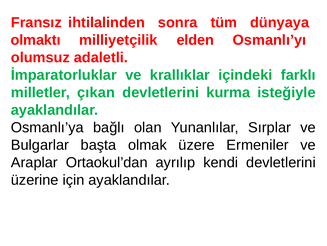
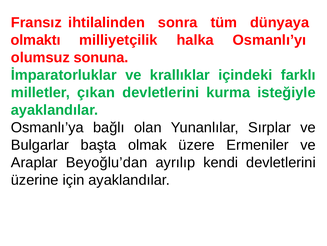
elden: elden -> halka (195, 40)
adaletli: adaletli -> sonuna (101, 57)
Ortaokul’dan: Ortaokul’dan -> Beyoğlu’dan (107, 162)
